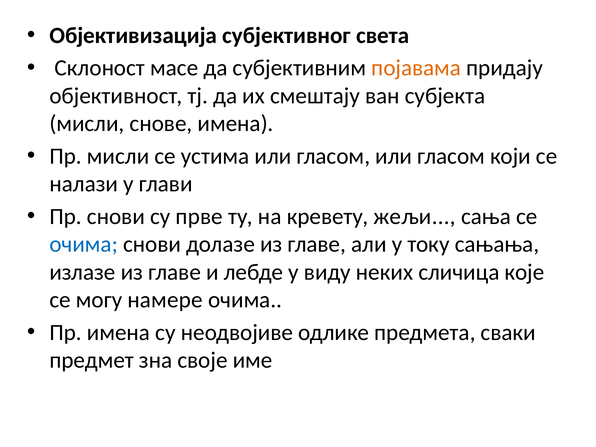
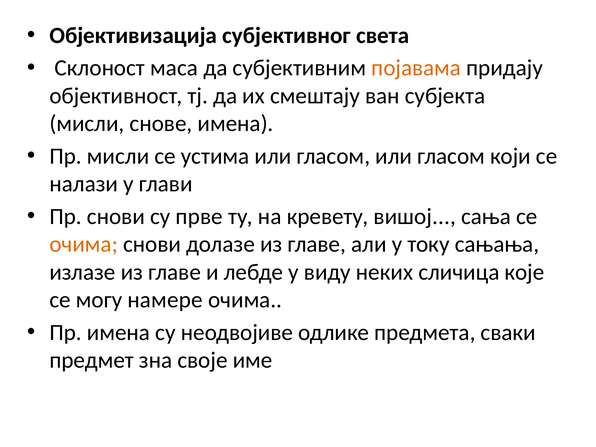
масе: масе -> маса (174, 68)
жељи: жељи -> вишој (415, 216)
очима colour: blue -> orange (84, 244)
